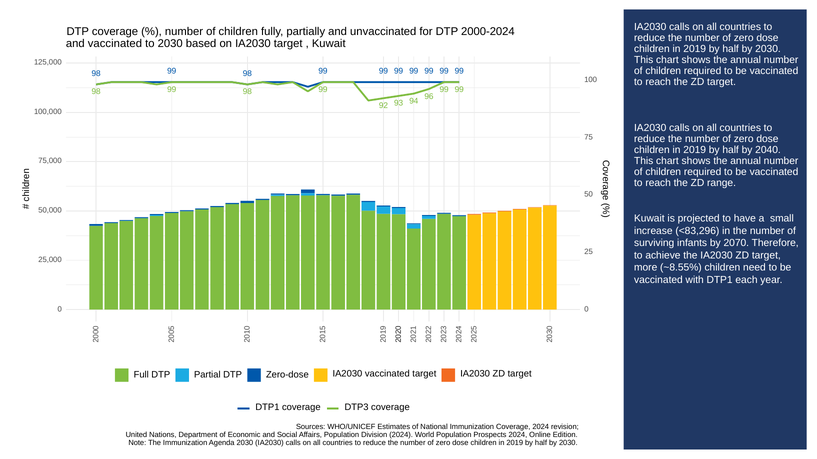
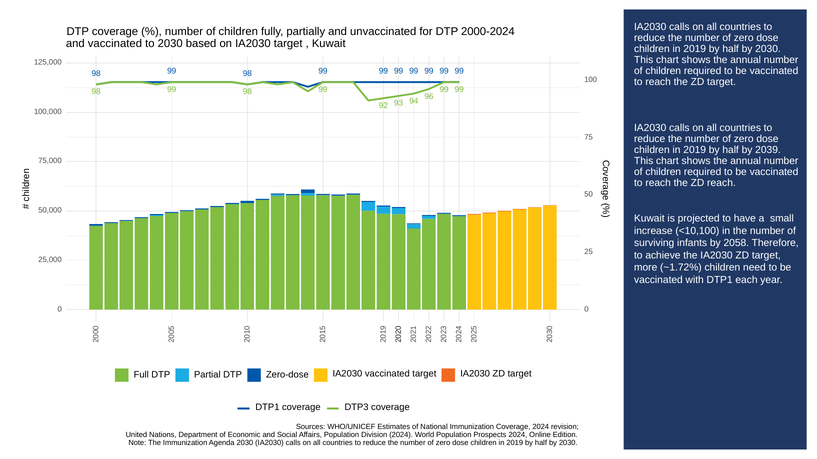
2040: 2040 -> 2039 (768, 150)
ZD range: range -> reach (721, 183)
<83,296: <83,296 -> <10,100 (697, 231)
2070: 2070 -> 2058 (736, 243)
~8.55%: ~8.55% -> ~1.72% (681, 268)
